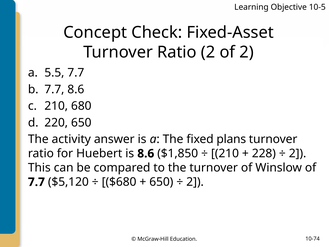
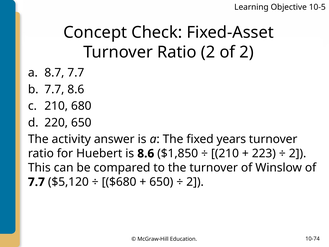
5.5: 5.5 -> 8.7 (54, 73)
plans: plans -> years (231, 139)
228: 228 -> 223 (264, 153)
